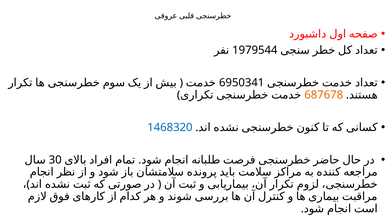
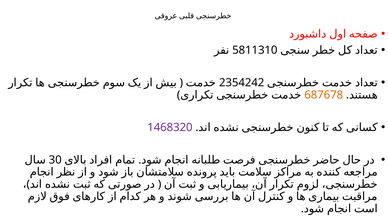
1979544: 1979544 -> 5811310 (255, 50)
6950341: 6950341 -> 2354242 (242, 83)
1468320 colour: blue -> purple (170, 127)
